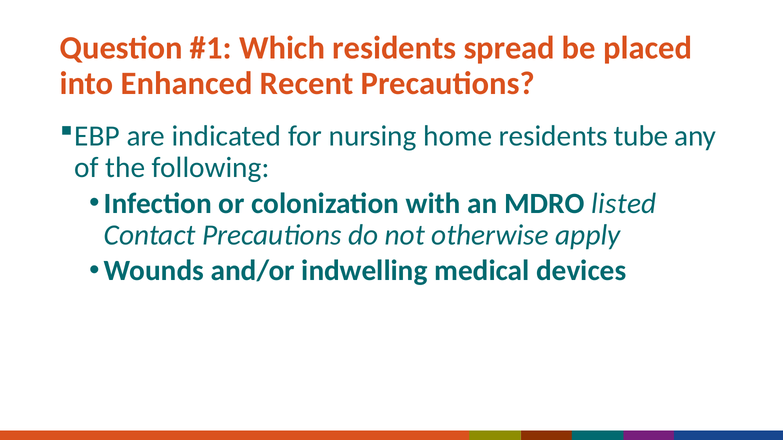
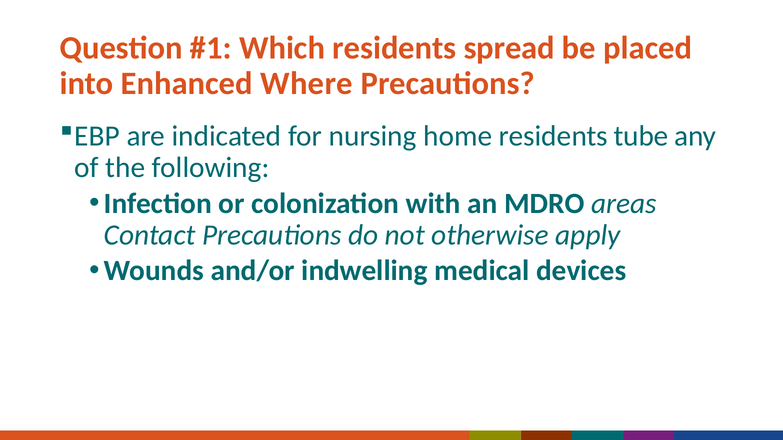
Recent: Recent -> Where (307, 83)
listed: listed -> areas (624, 204)
